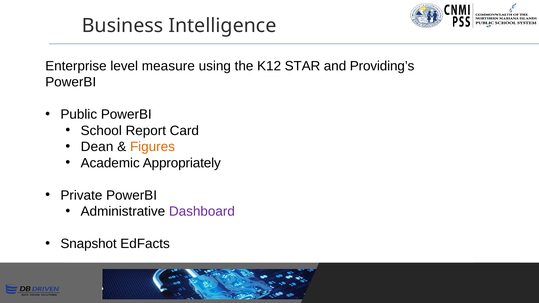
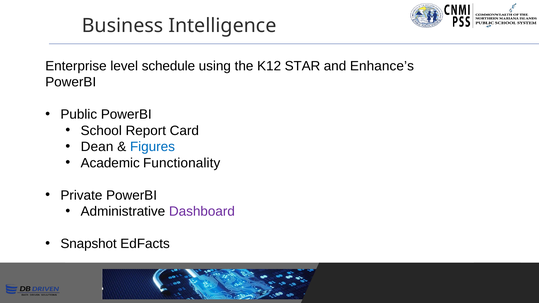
measure: measure -> schedule (168, 66)
Providing’s: Providing’s -> Enhance’s (382, 66)
Figures colour: orange -> blue (152, 147)
Appropriately: Appropriately -> Functionality (182, 163)
